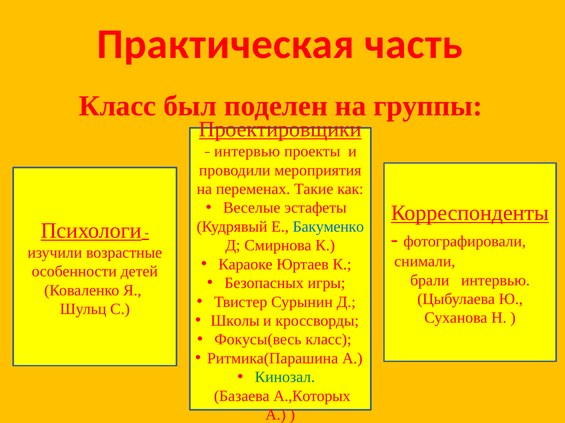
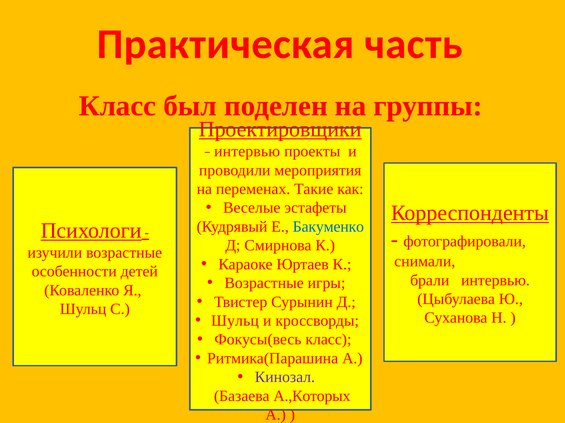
Безопасных: Безопасных -> Возрастные (264, 284)
Школы: Школы -> Шульц (235, 321)
Кинозал colour: green -> purple (285, 378)
